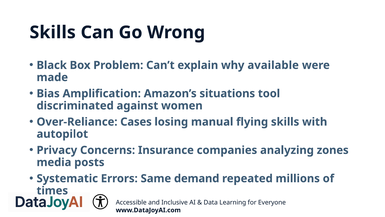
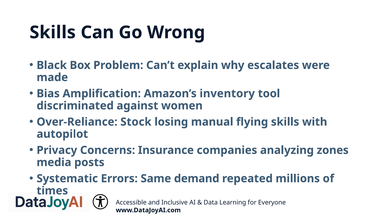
available: available -> escalates (273, 65)
situations: situations -> inventory (227, 93)
Cases: Cases -> Stock (136, 122)
